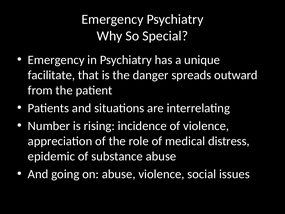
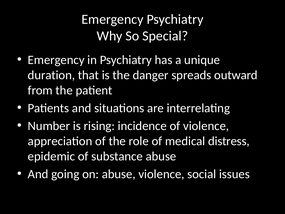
facilitate: facilitate -> duration (51, 75)
